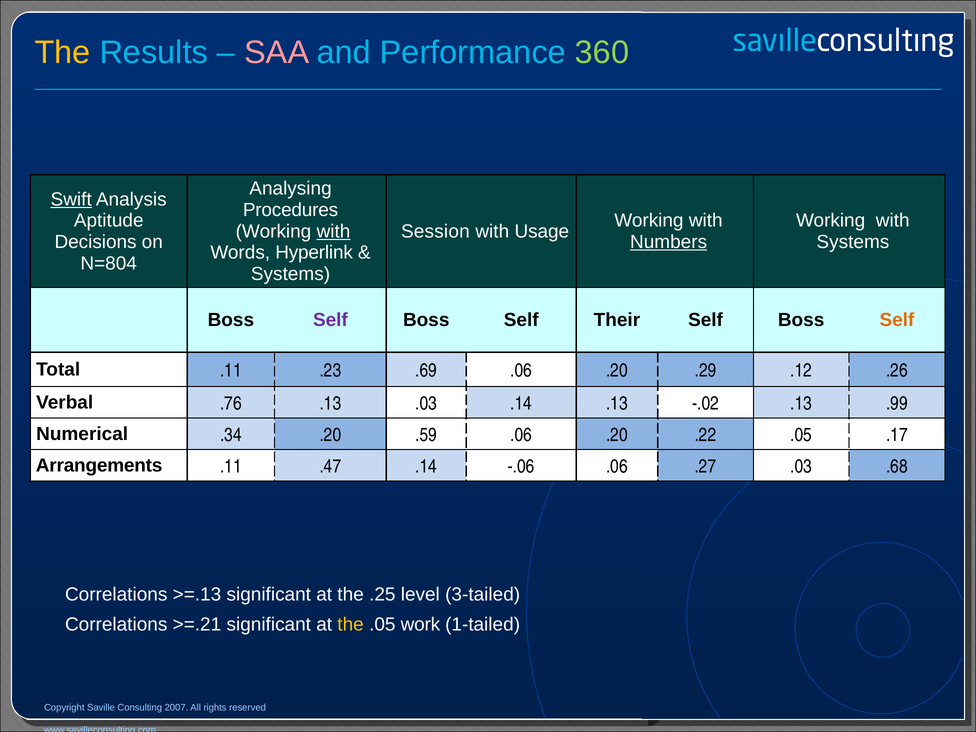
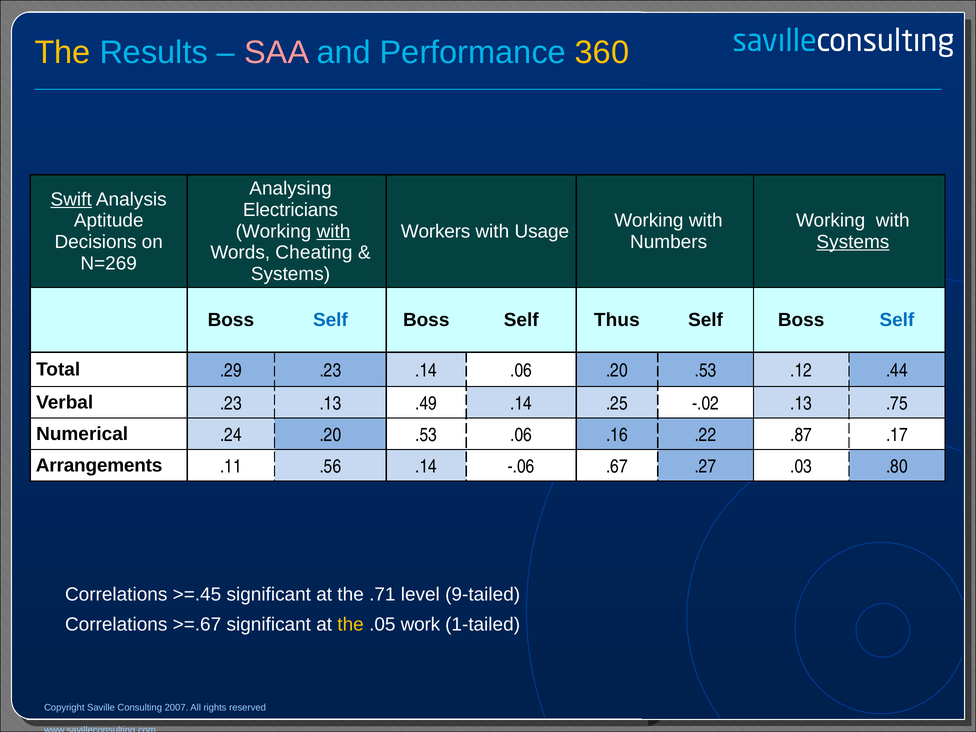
360 colour: light green -> yellow (602, 52)
Procedures: Procedures -> Electricians (291, 210)
Session: Session -> Workers (436, 231)
Numbers underline: present -> none (669, 242)
Systems underline: none -> present (853, 242)
Hyperlink: Hyperlink -> Cheating (314, 253)
N=804: N=804 -> N=269 (109, 263)
Self colour: purple -> blue (330, 320)
Their: Their -> Thus (617, 320)
Self colour: orange -> blue (897, 320)
Total .11: .11 -> .29 (231, 371)
.23 .69: .69 -> .14 (426, 371)
.06 .20 .29: .29 -> .53 (706, 371)
.26: .26 -> .44 (897, 371)
Verbal .76: .76 -> .23 (231, 404)
.13 .03: .03 -> .49 (426, 404)
.14 .13: .13 -> .25 (617, 404)
.99: .99 -> .75 (897, 404)
.34: .34 -> .24 (231, 435)
.59: .59 -> .53 (426, 435)
.20: .20 -> .16 (617, 435)
.22 .05: .05 -> .87 (801, 435)
.47: .47 -> .56 (330, 467)
-.06 .06: .06 -> .67 (617, 467)
.68: .68 -> .80 (897, 467)
>=.13: >=.13 -> >=.45 (197, 595)
.25: .25 -> .71 (382, 595)
3-tailed: 3-tailed -> 9-tailed (483, 595)
>=.21: >=.21 -> >=.67 (197, 625)
